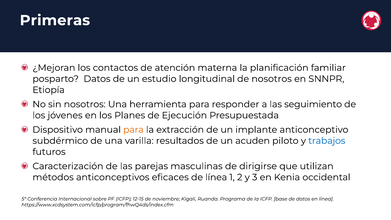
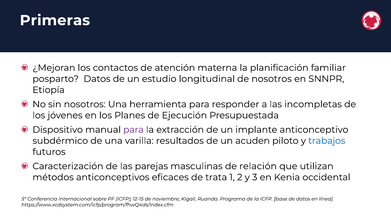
seguimiento: seguimiento -> incompletas (313, 104)
para colour: orange -> purple (133, 130)
dirigirse: dirigirse -> relación (258, 166)
de línea: línea -> trata (216, 177)
